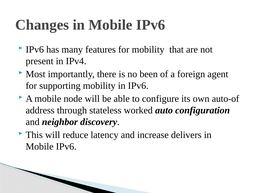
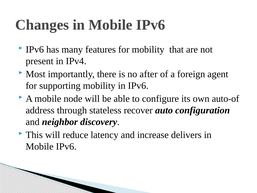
been: been -> after (149, 74)
worked: worked -> recover (138, 110)
